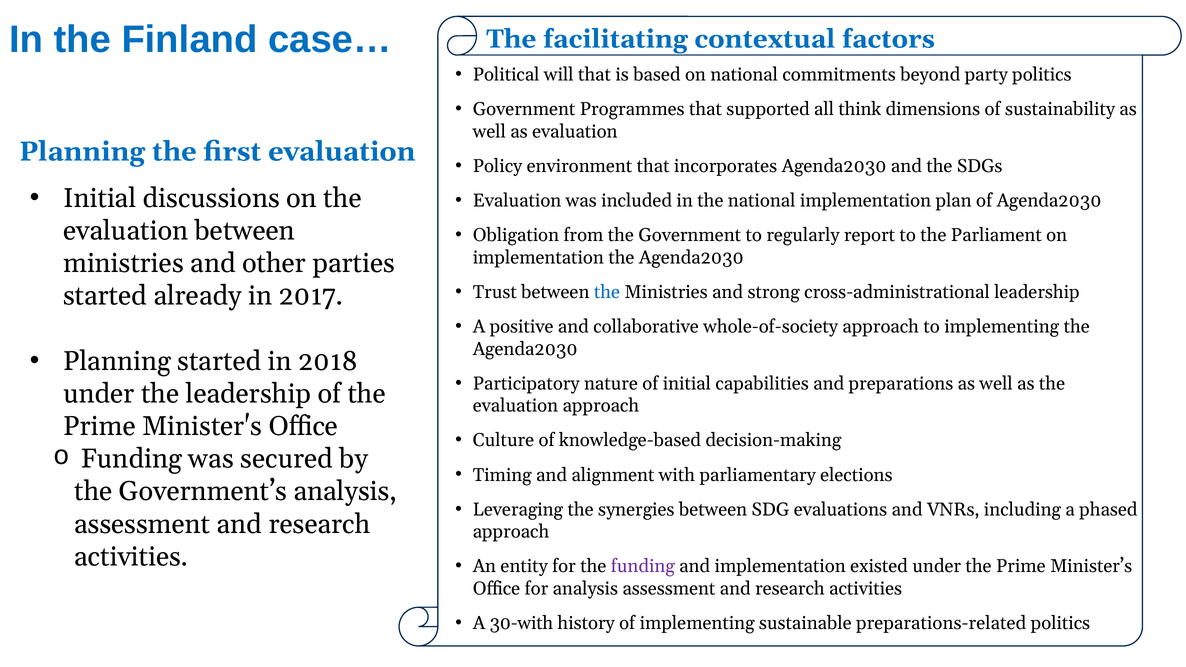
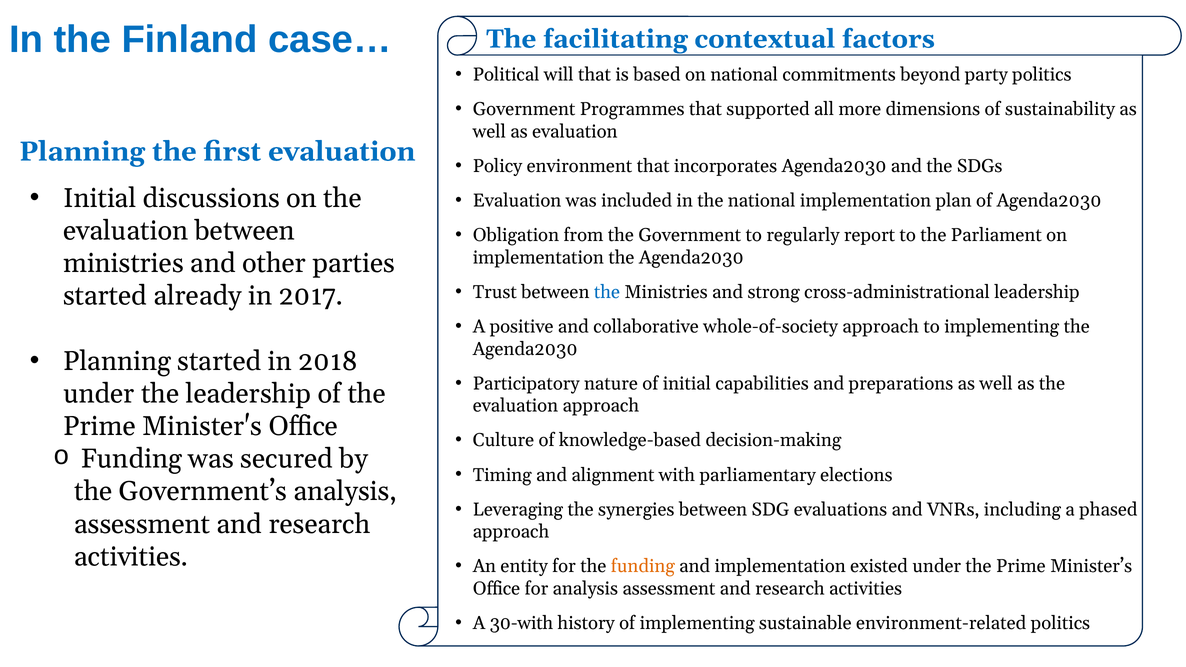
think: think -> more (860, 109)
funding colour: purple -> orange (643, 566)
preparations-related: preparations-related -> environment-related (941, 623)
